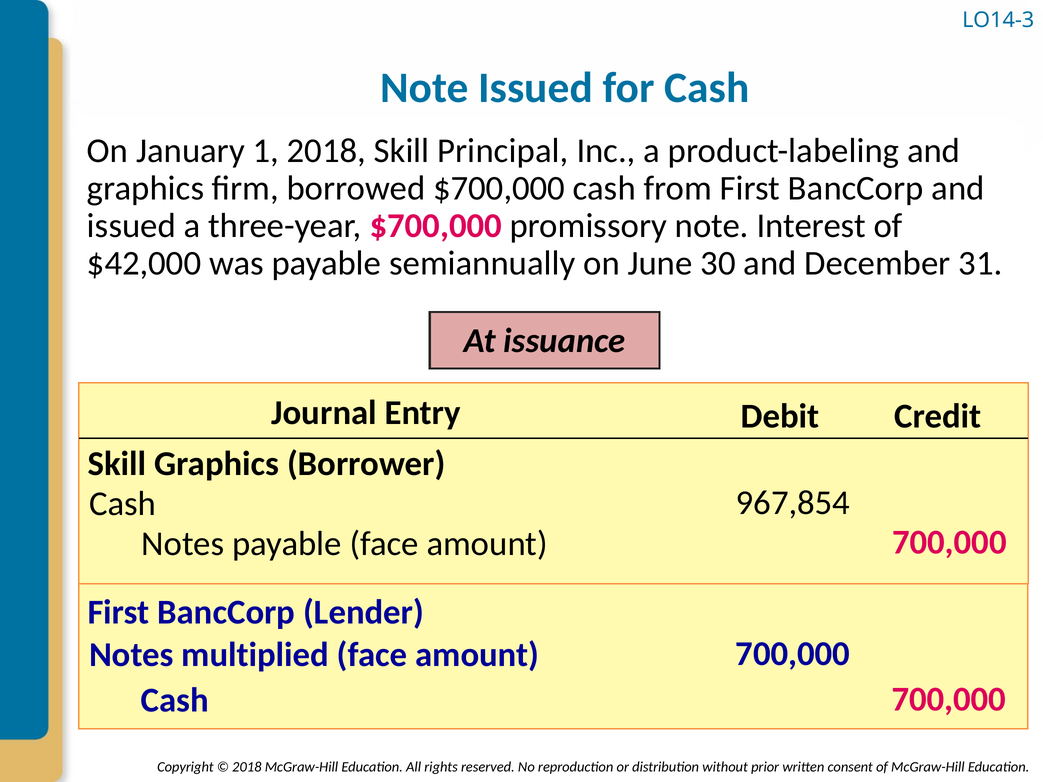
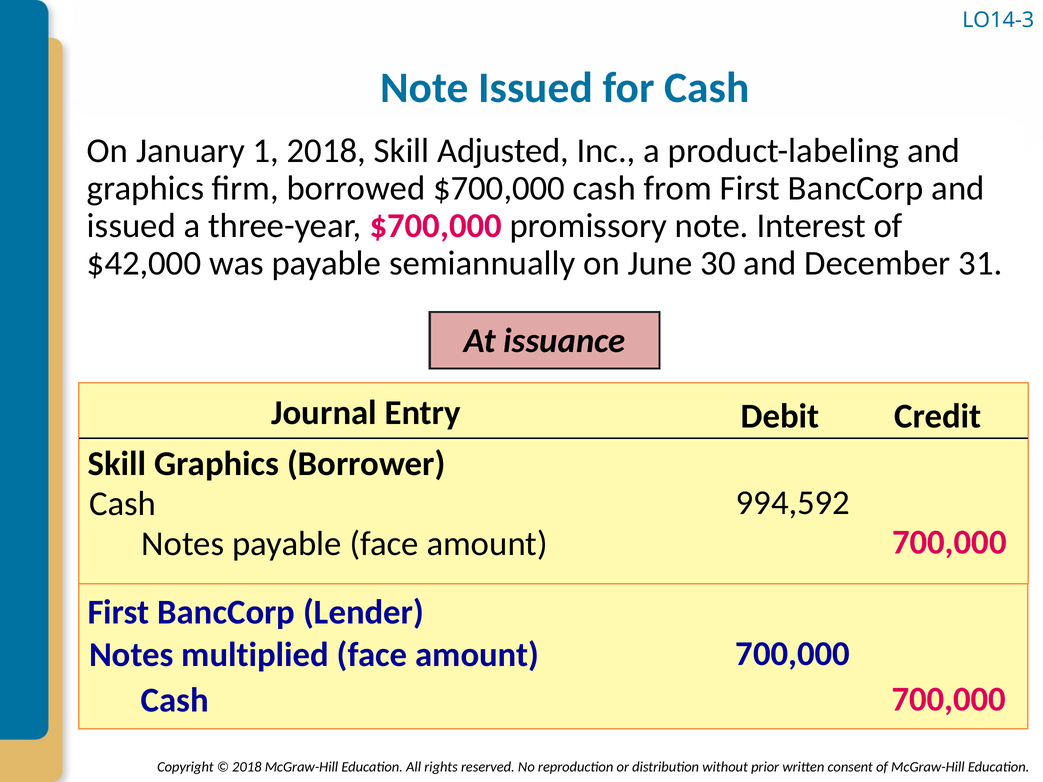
Principal: Principal -> Adjusted (503, 151)
967,854: 967,854 -> 994,592 (793, 503)
